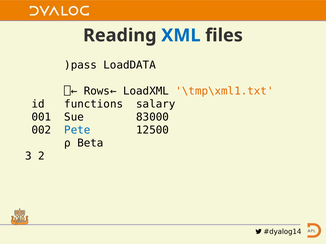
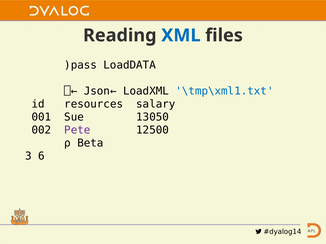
Rows←: Rows← -> Json← (100, 91)
\tmp\xml1.txt colour: orange -> blue (224, 91)
functions: functions -> resources (94, 104)
83000: 83000 -> 13050 (153, 117)
Pete colour: blue -> purple (77, 130)
2: 2 -> 6 (41, 156)
